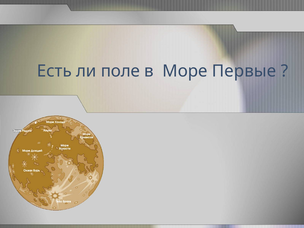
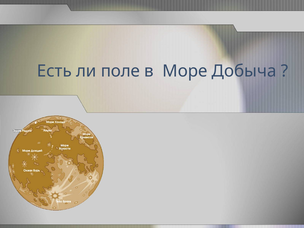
Первые: Первые -> Добыча (244, 71)
